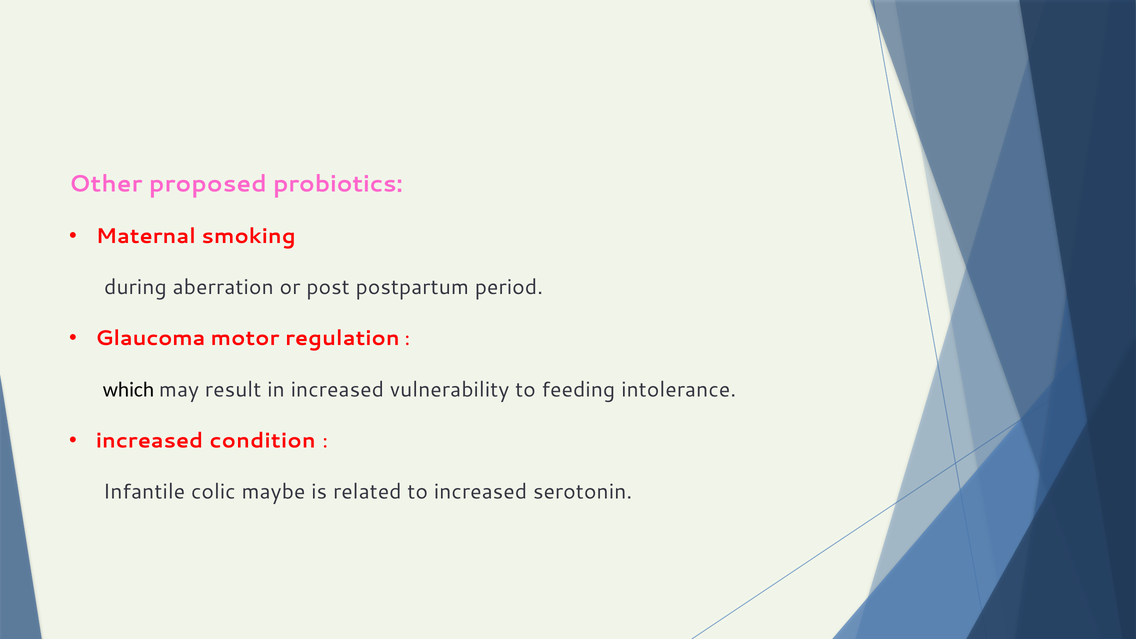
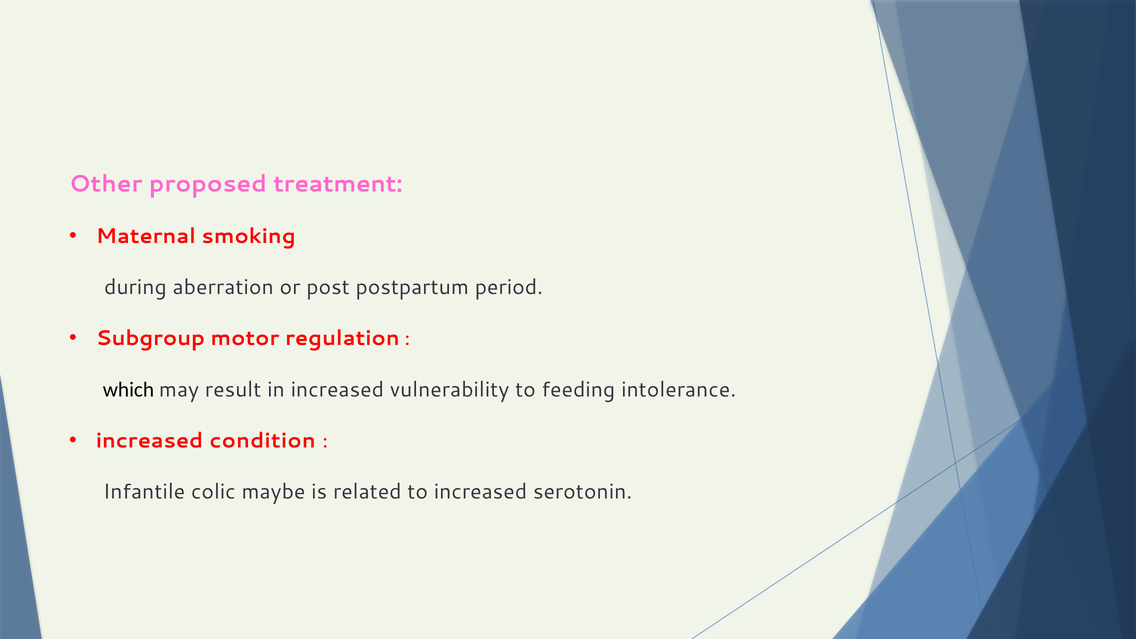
probiotics: probiotics -> treatment (338, 184)
Glaucoma: Glaucoma -> Subgroup (150, 338)
